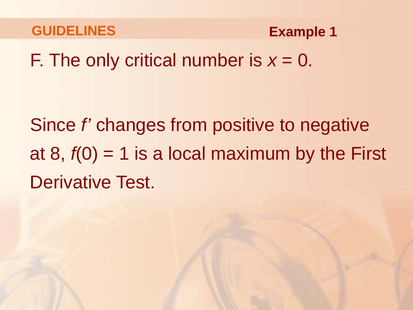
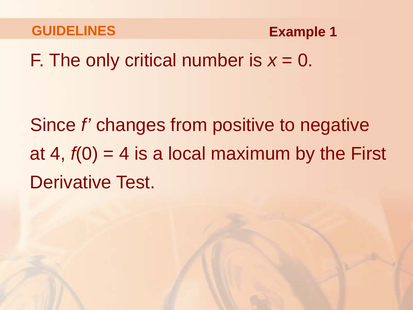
at 8: 8 -> 4 (58, 154)
1: 1 -> 4 (124, 154)
